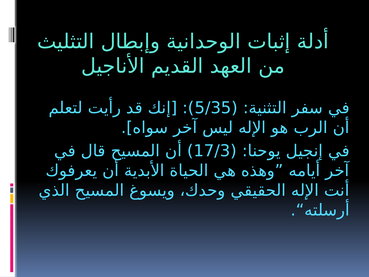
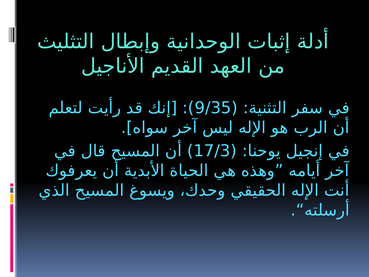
5/35: 5/35 -> 9/35 (213, 108)
